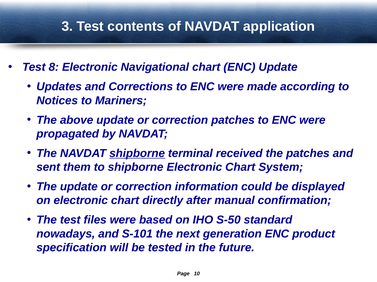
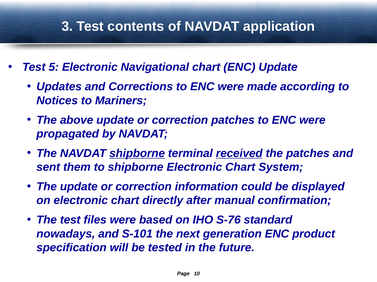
8: 8 -> 5 (54, 67)
received underline: none -> present (239, 154)
S-50: S-50 -> S-76 (228, 221)
